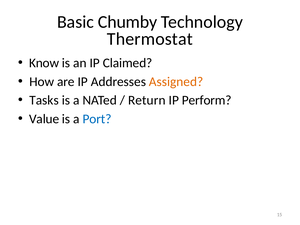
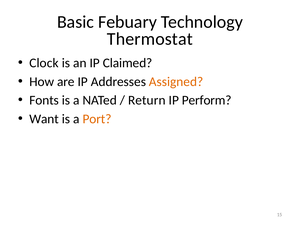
Chumby: Chumby -> Febuary (127, 22)
Know: Know -> Clock (44, 63)
Tasks: Tasks -> Fonts (44, 100)
Value: Value -> Want (44, 119)
Port colour: blue -> orange (97, 119)
